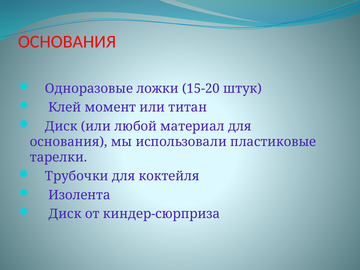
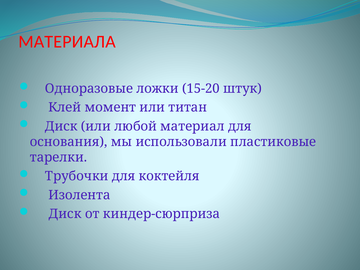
ОСНОВАНИЯ: ОСНОВАНИЯ -> МАТЕРИАЛА (67, 42)
